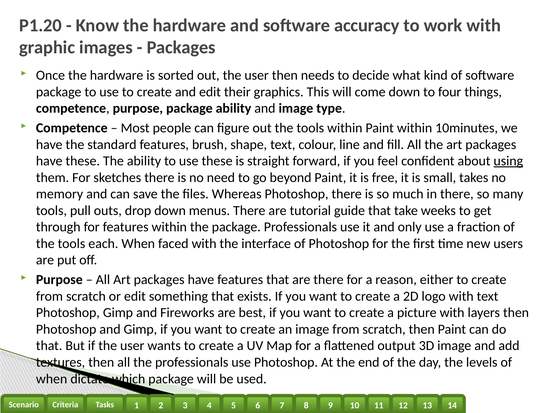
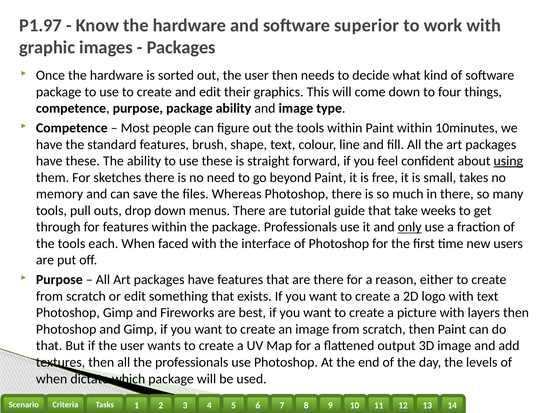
P1.20: P1.20 -> P1.97 (41, 25)
accuracy: accuracy -> superior (367, 25)
only underline: none -> present (410, 227)
